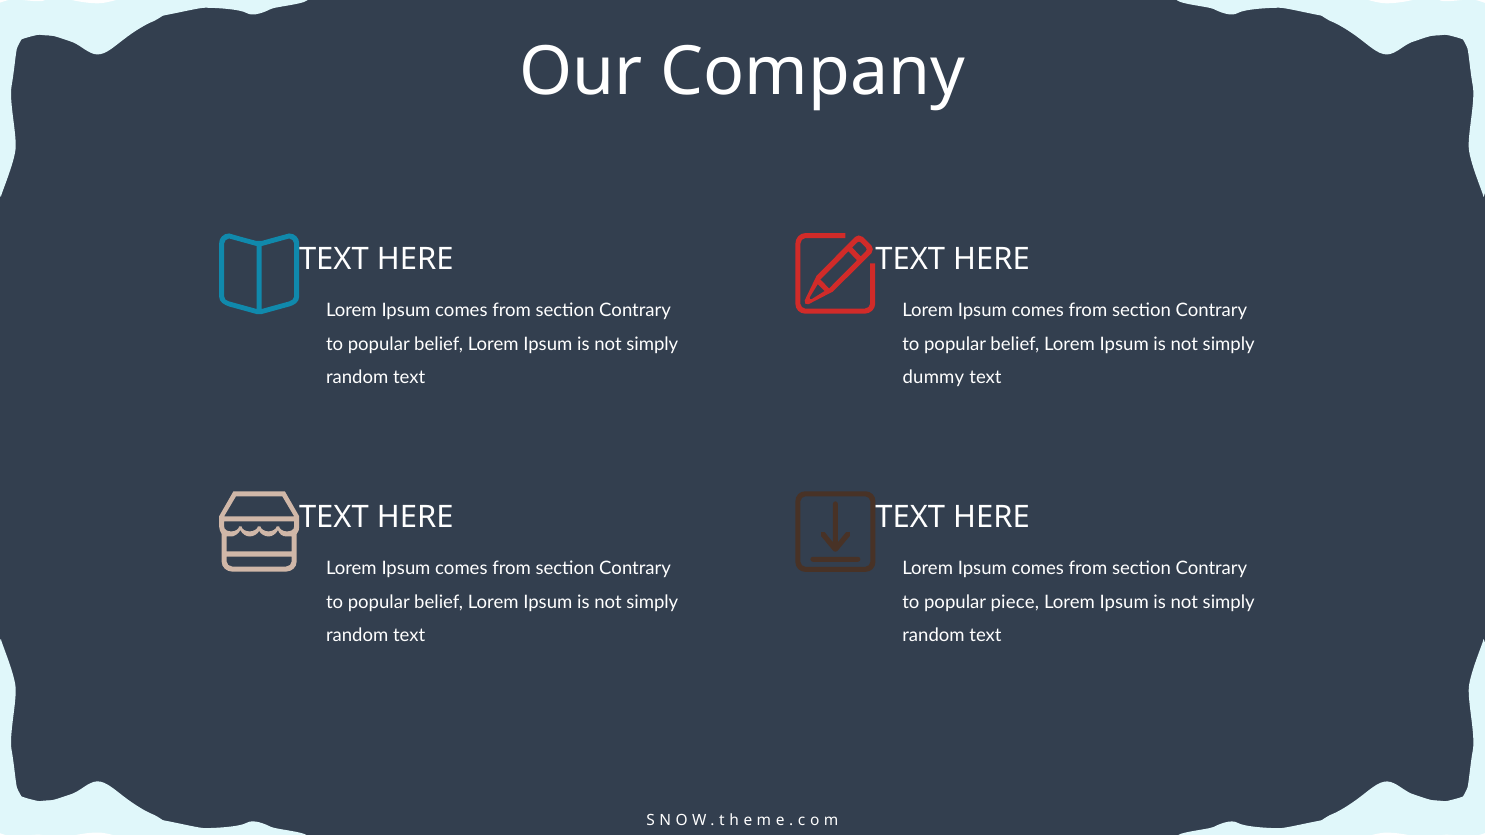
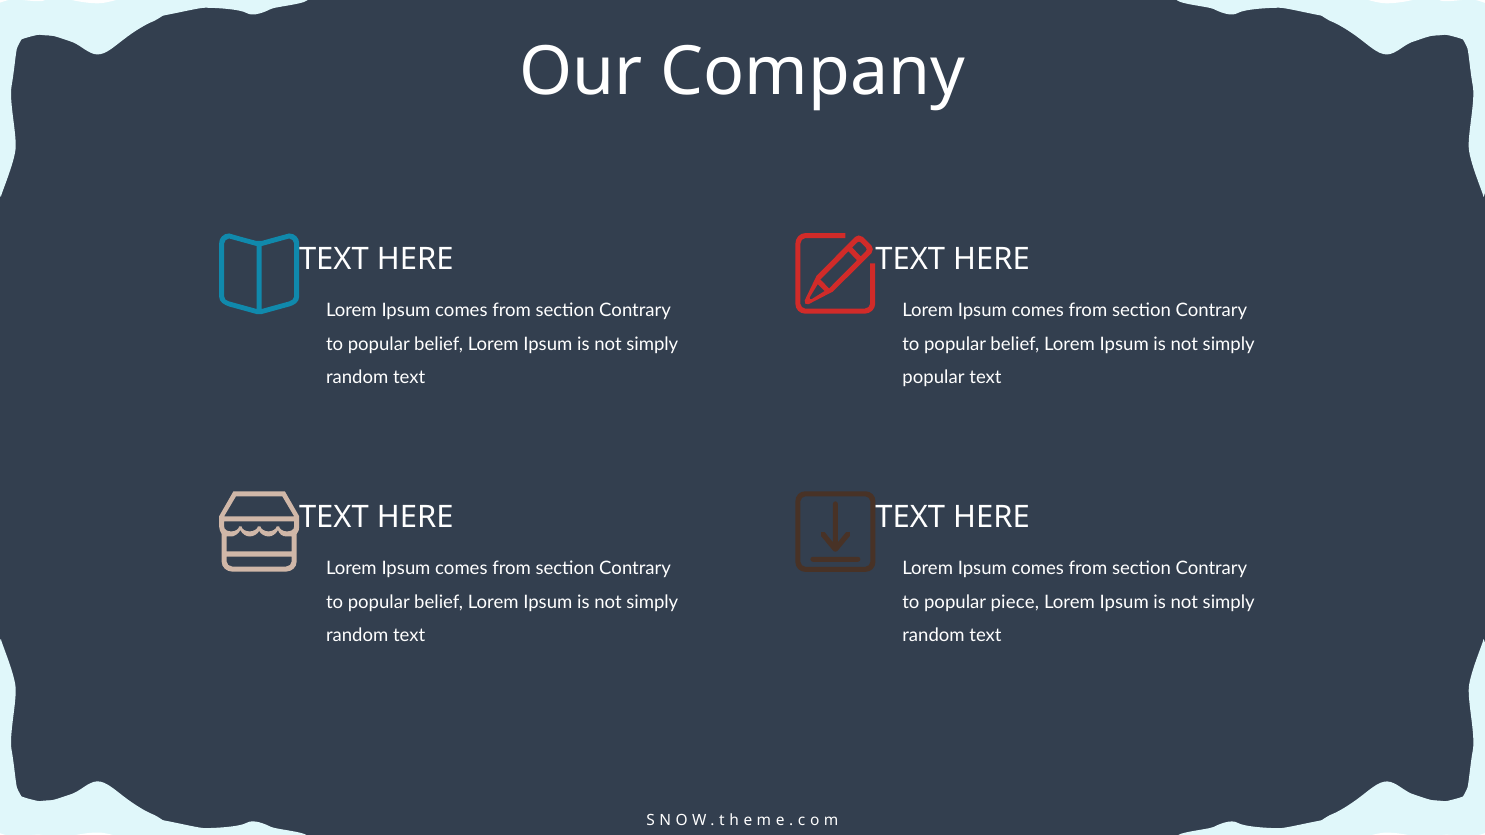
dummy: dummy -> popular (933, 378)
